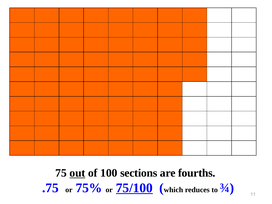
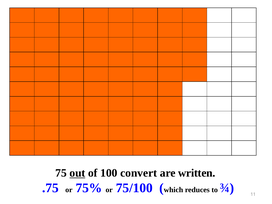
sections: sections -> convert (139, 173)
fourths: fourths -> written (197, 173)
75/100 underline: present -> none (134, 188)
